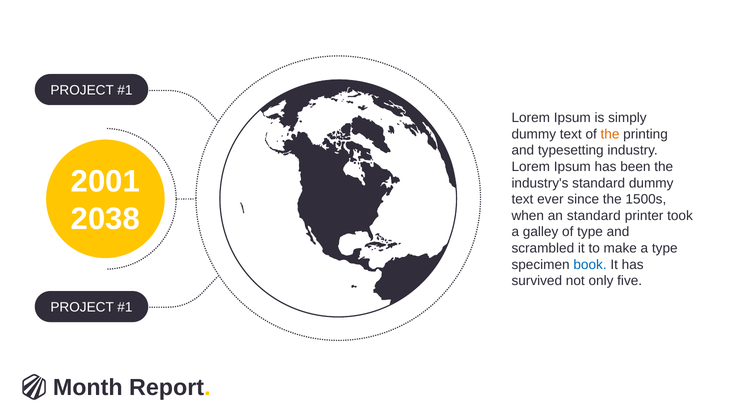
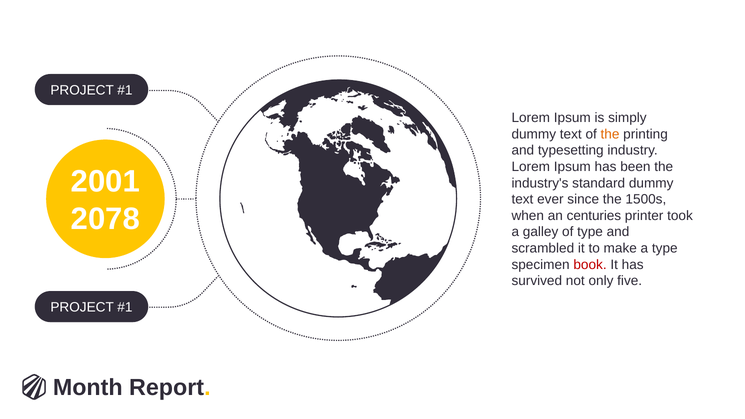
2038: 2038 -> 2078 (105, 219)
an standard: standard -> centuries (594, 216)
book colour: blue -> red (590, 265)
